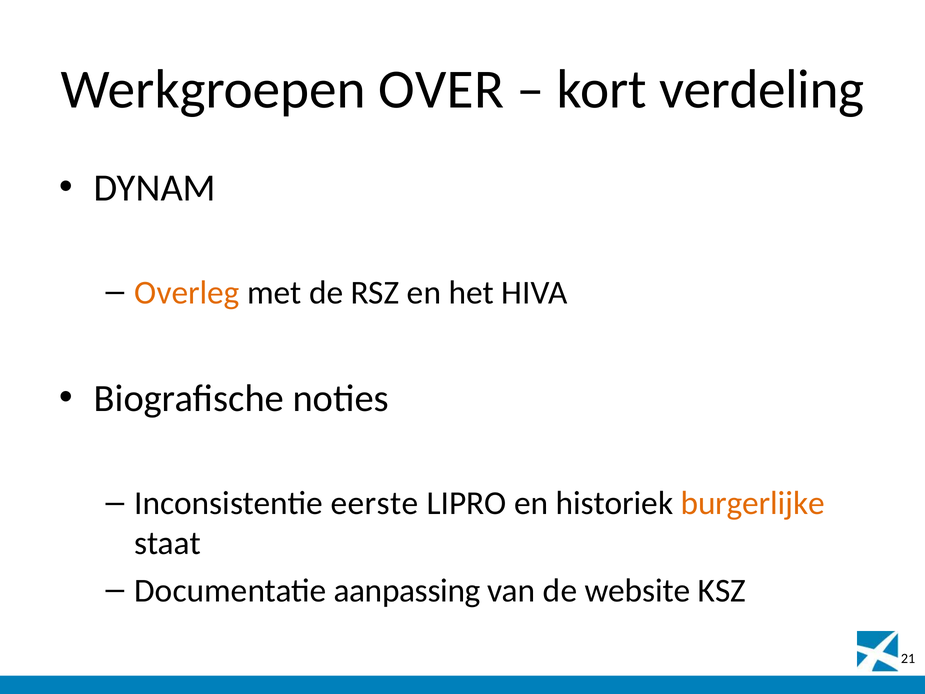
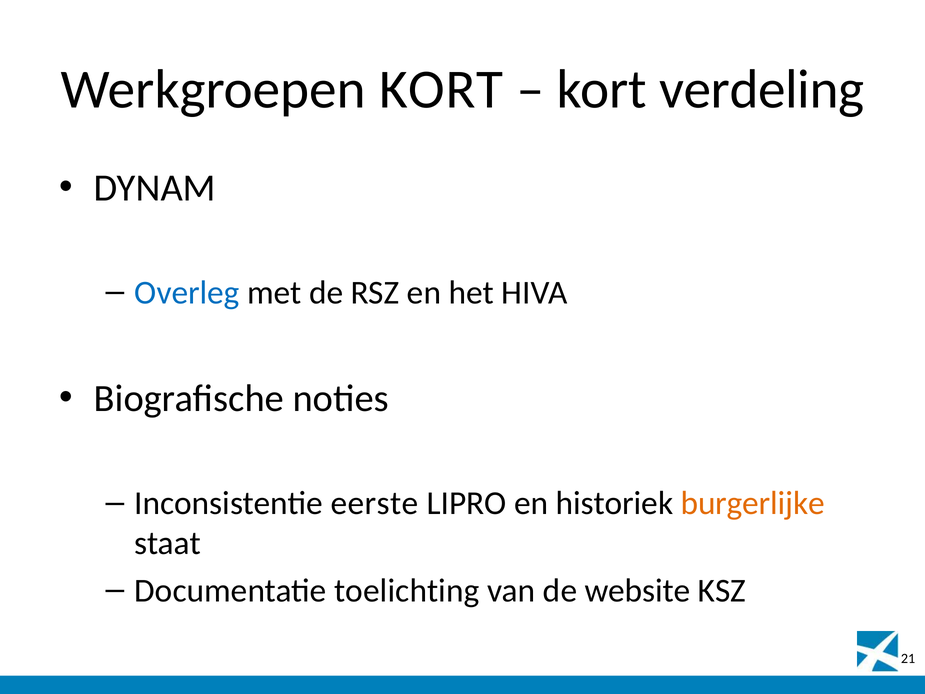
Werkgroepen OVER: OVER -> KORT (441, 89)
Overleg colour: orange -> blue (187, 292)
aanpassing: aanpassing -> toelichting (407, 590)
